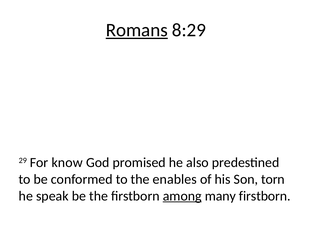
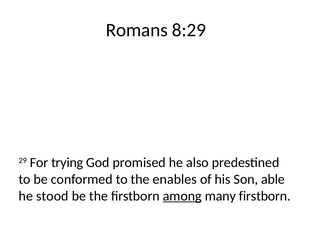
Romans underline: present -> none (137, 30)
know: know -> trying (67, 163)
torn: torn -> able (273, 179)
speak: speak -> stood (52, 196)
